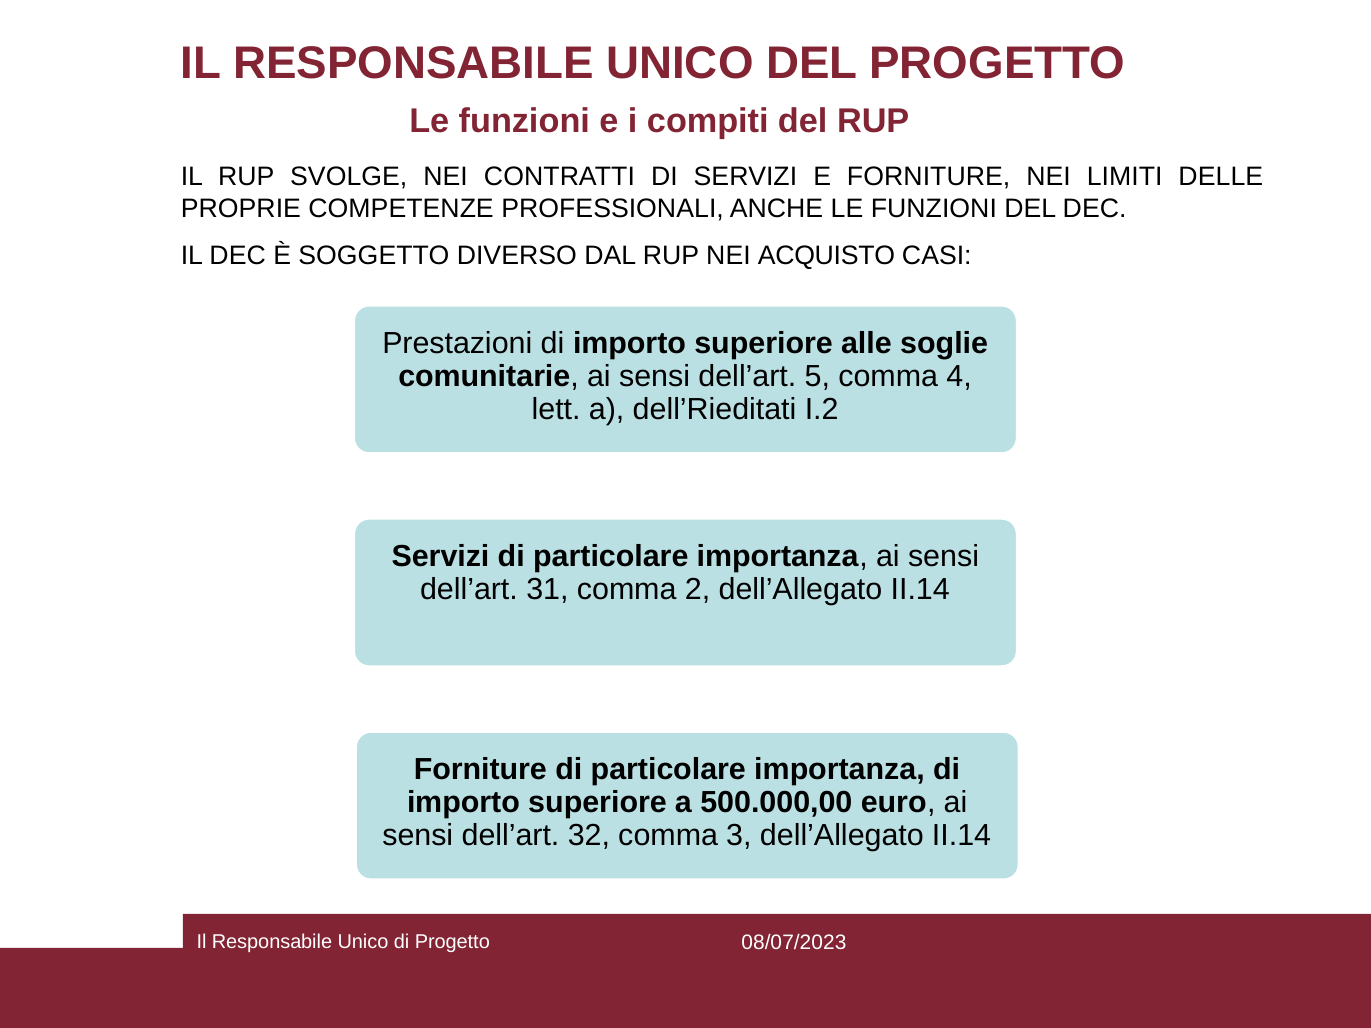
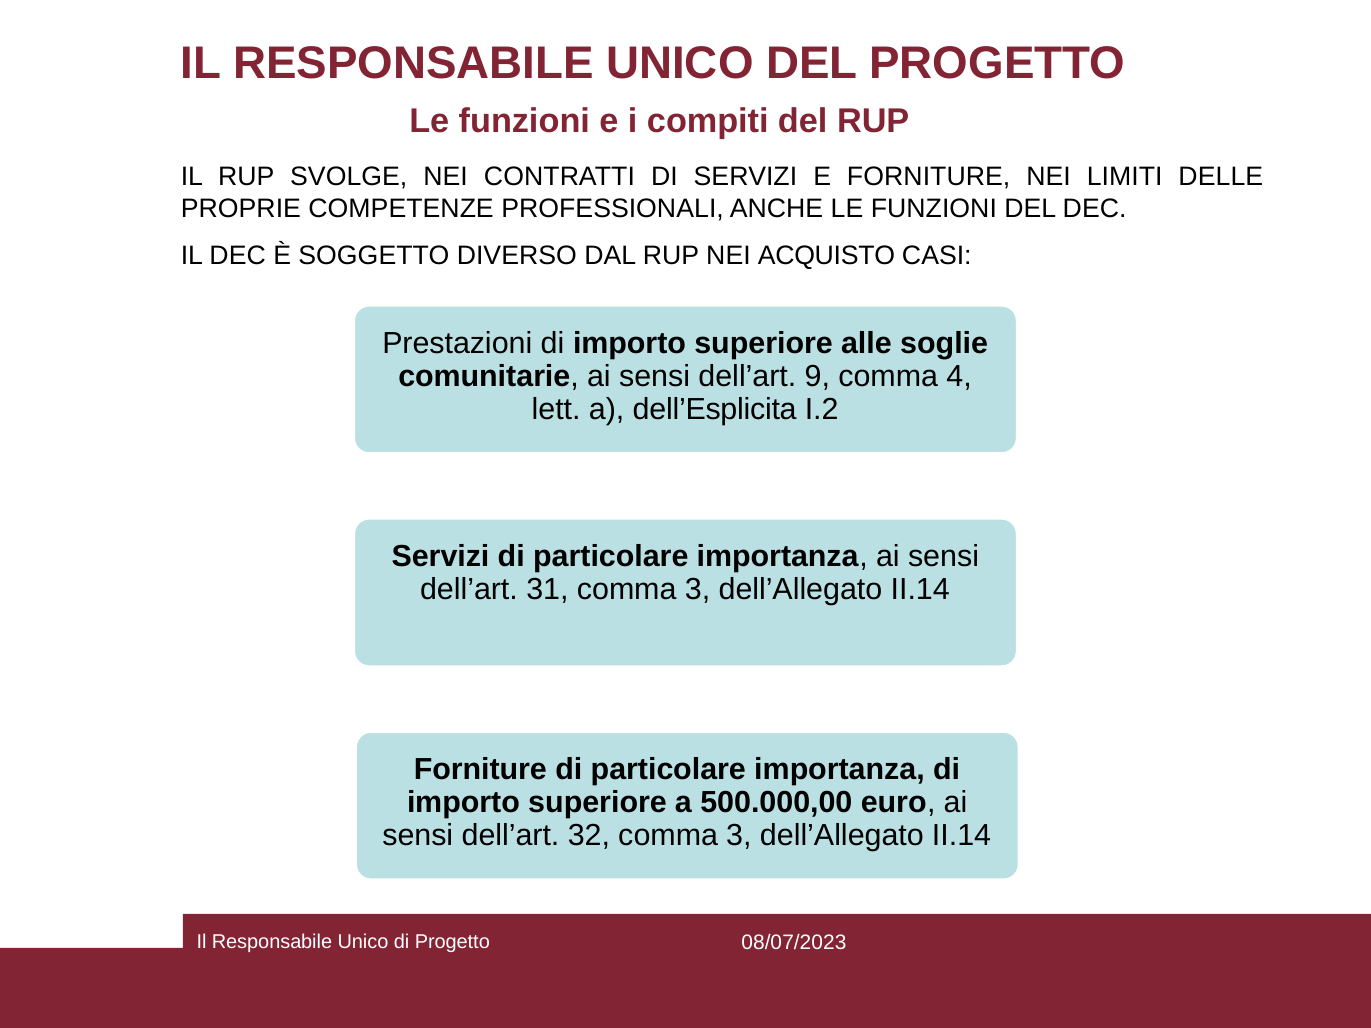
5: 5 -> 9 (817, 376)
dell’Rieditati: dell’Rieditati -> dell’Esplicita (715, 409)
31 comma 2: 2 -> 3 (698, 589)
